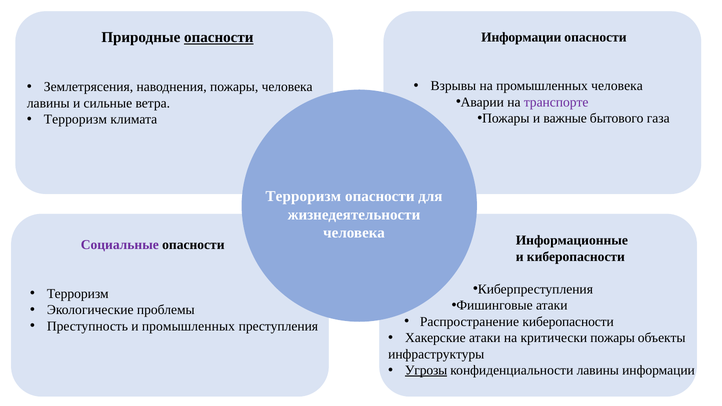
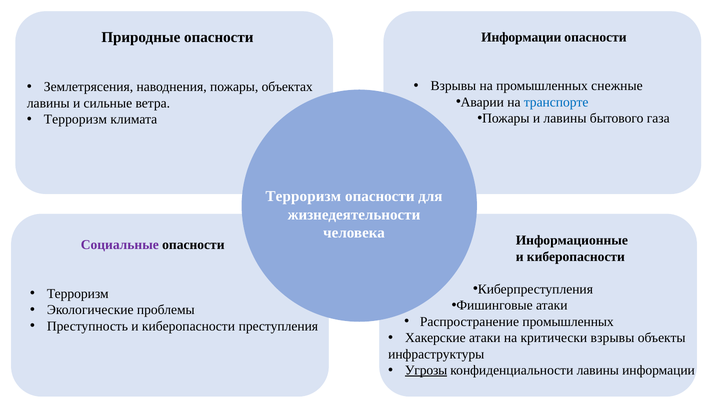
опасности underline: present -> none (219, 37)
промышленных человека: человека -> снежные (617, 86)
пожары человека: человека -> объектах (287, 87)
транспорте colour: purple -> blue (556, 102)
и важные: важные -> лавины (565, 118)
Распространение киберопасности: киберопасности -> промышленных (568, 322)
Преступность и промышленных: промышленных -> киберопасности (188, 326)
критически пожары: пожары -> взрывы (612, 338)
